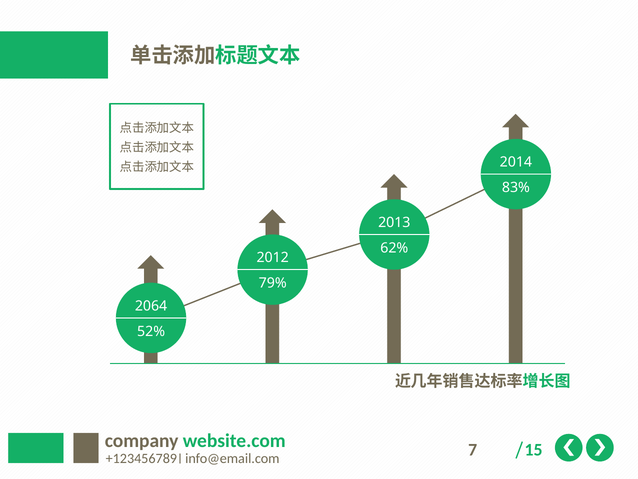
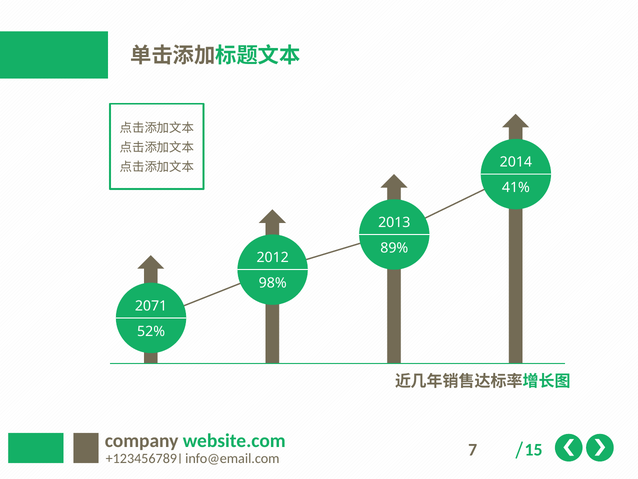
83%: 83% -> 41% (516, 187)
62%: 62% -> 89% (394, 248)
79%: 79% -> 98% (273, 283)
2064: 2064 -> 2071 (151, 306)
